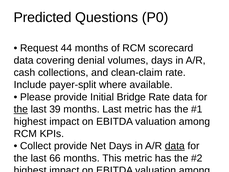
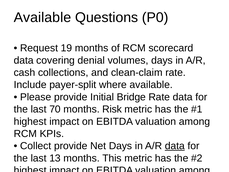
Predicted: Predicted -> Available (42, 17)
44: 44 -> 19 (66, 48)
the underline: present -> none (21, 109)
39: 39 -> 70 (55, 109)
months Last: Last -> Risk (112, 109)
66: 66 -> 13 (55, 158)
